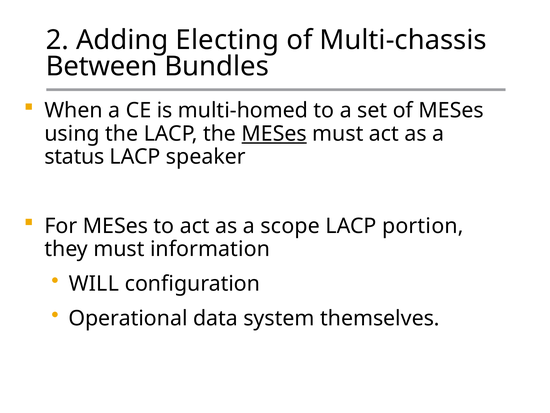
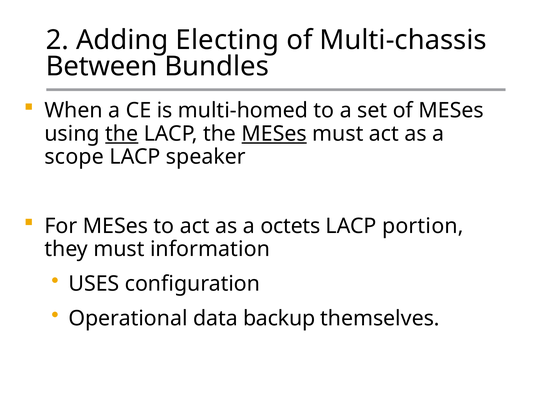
the underline: none -> present (122, 134)
status: status -> scope (74, 157)
scope: scope -> octets (290, 226)
WILL: WILL -> USES (94, 283)
system: system -> backup (279, 318)
